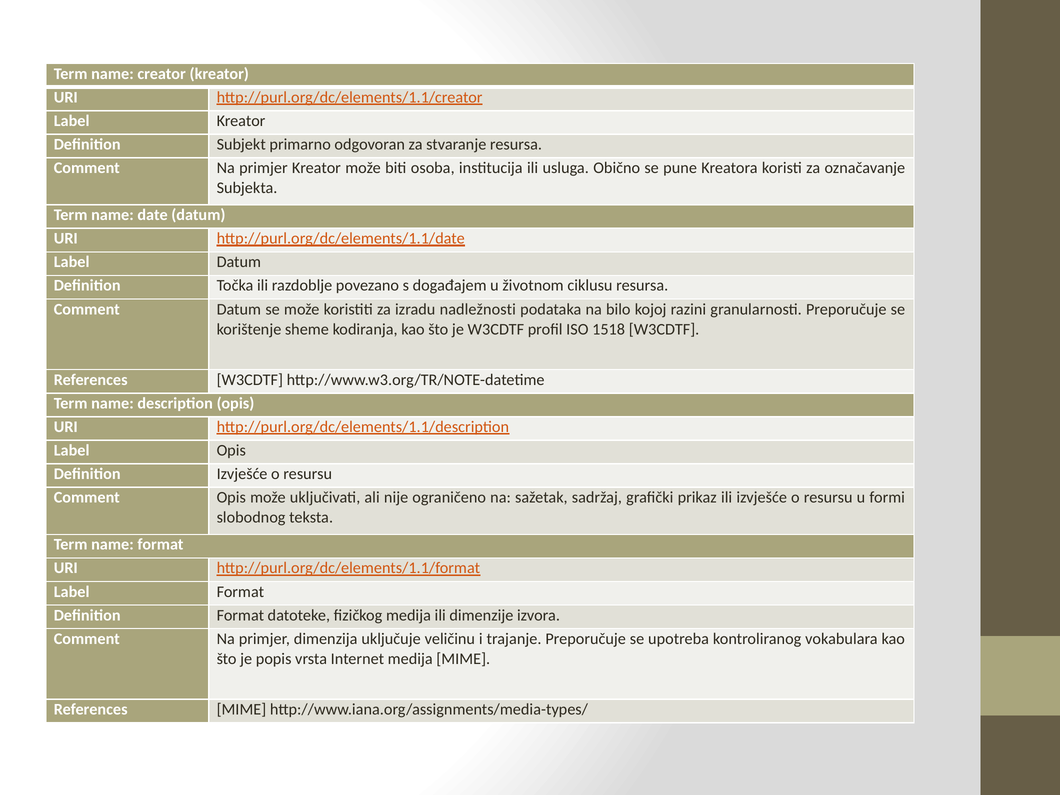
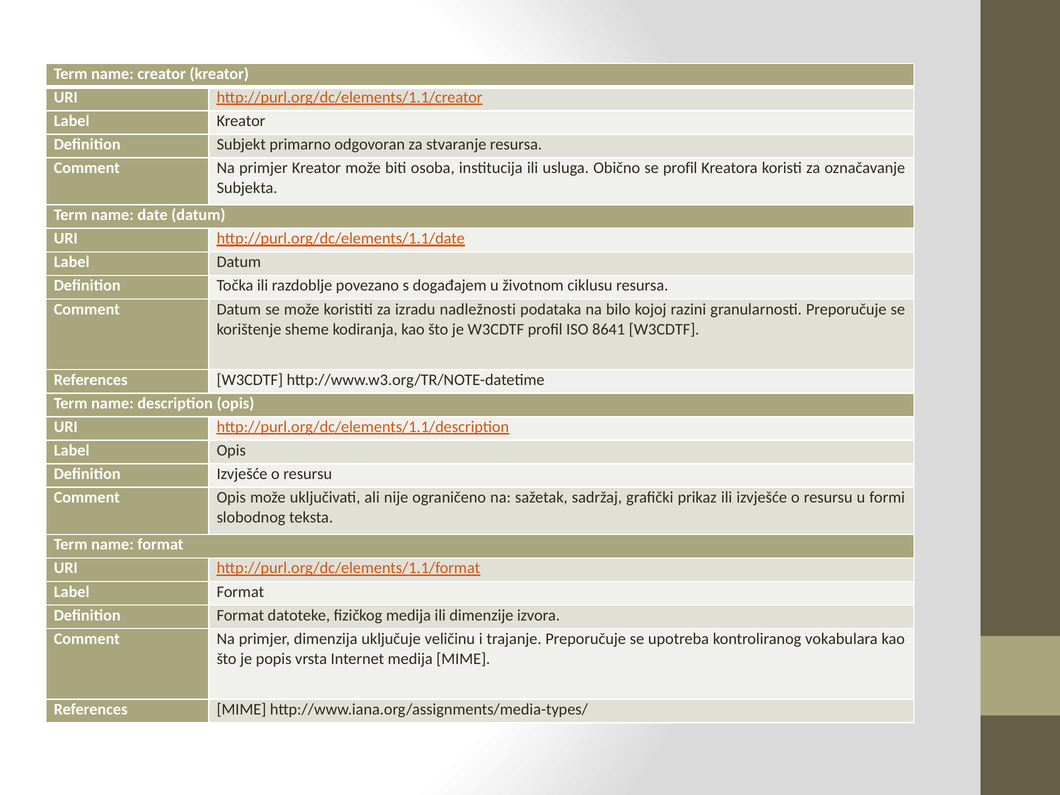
se pune: pune -> profil (680, 168)
1518: 1518 -> 8641 (609, 329)
